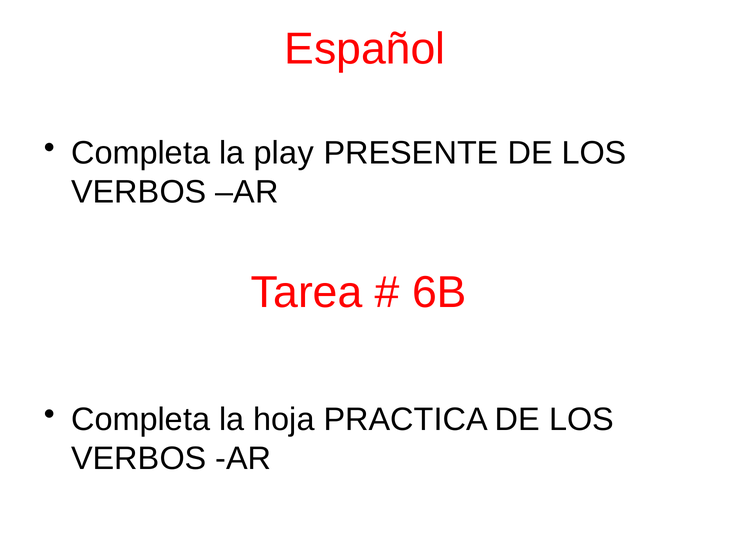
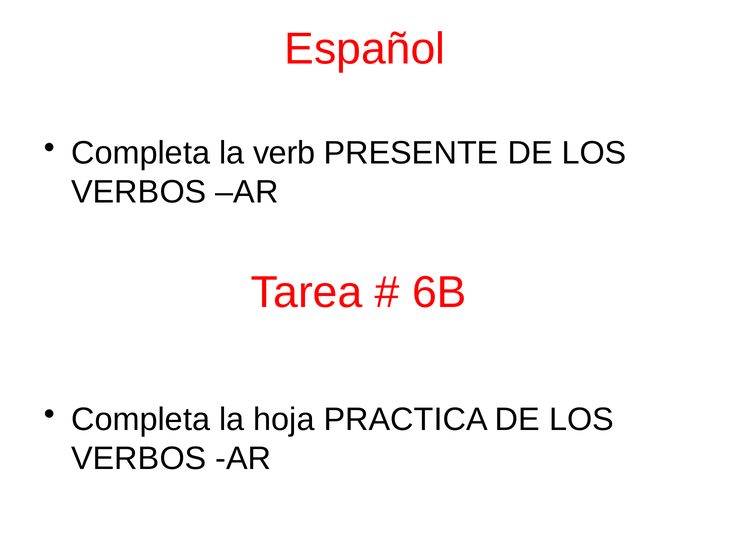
play: play -> verb (284, 153)
